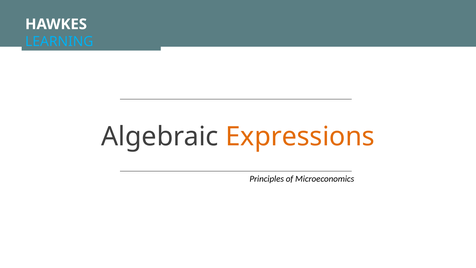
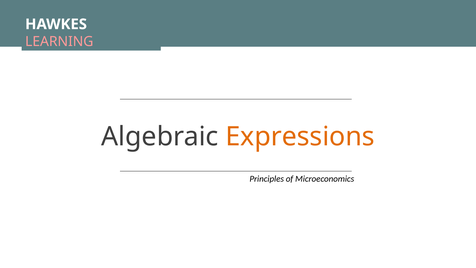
LEARNING colour: light blue -> pink (59, 41)
